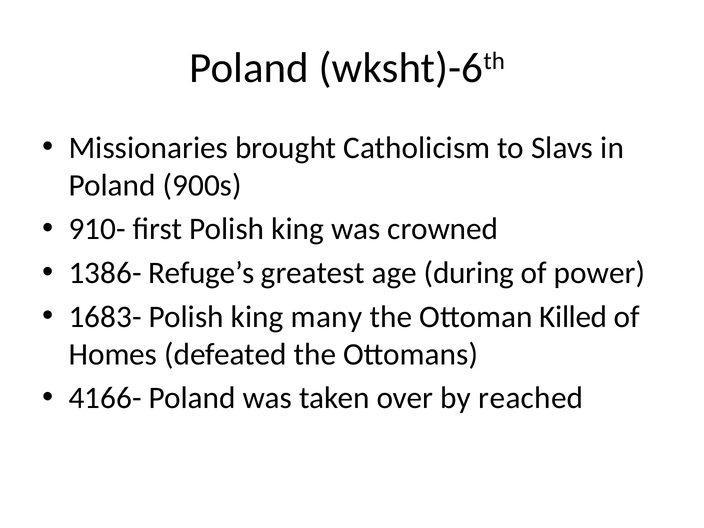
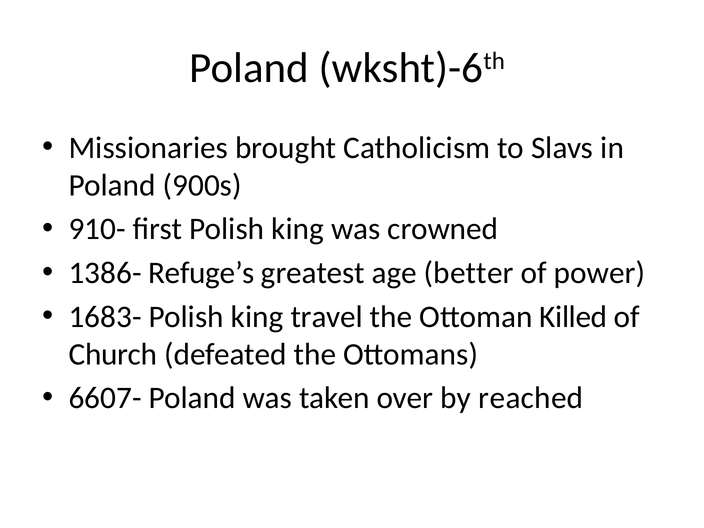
during: during -> better (469, 273)
many: many -> travel (327, 317)
Homes: Homes -> Church (113, 354)
4166-: 4166- -> 6607- (105, 398)
